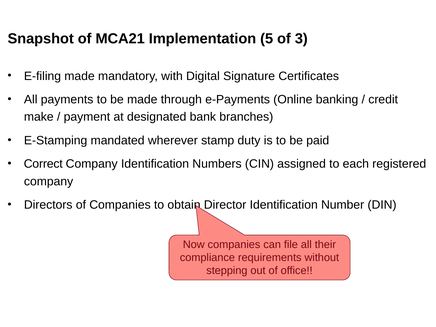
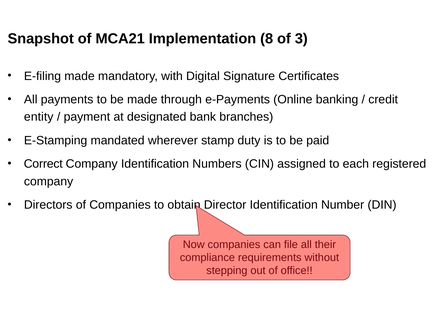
5: 5 -> 8 (267, 39)
make: make -> entity (39, 117)
